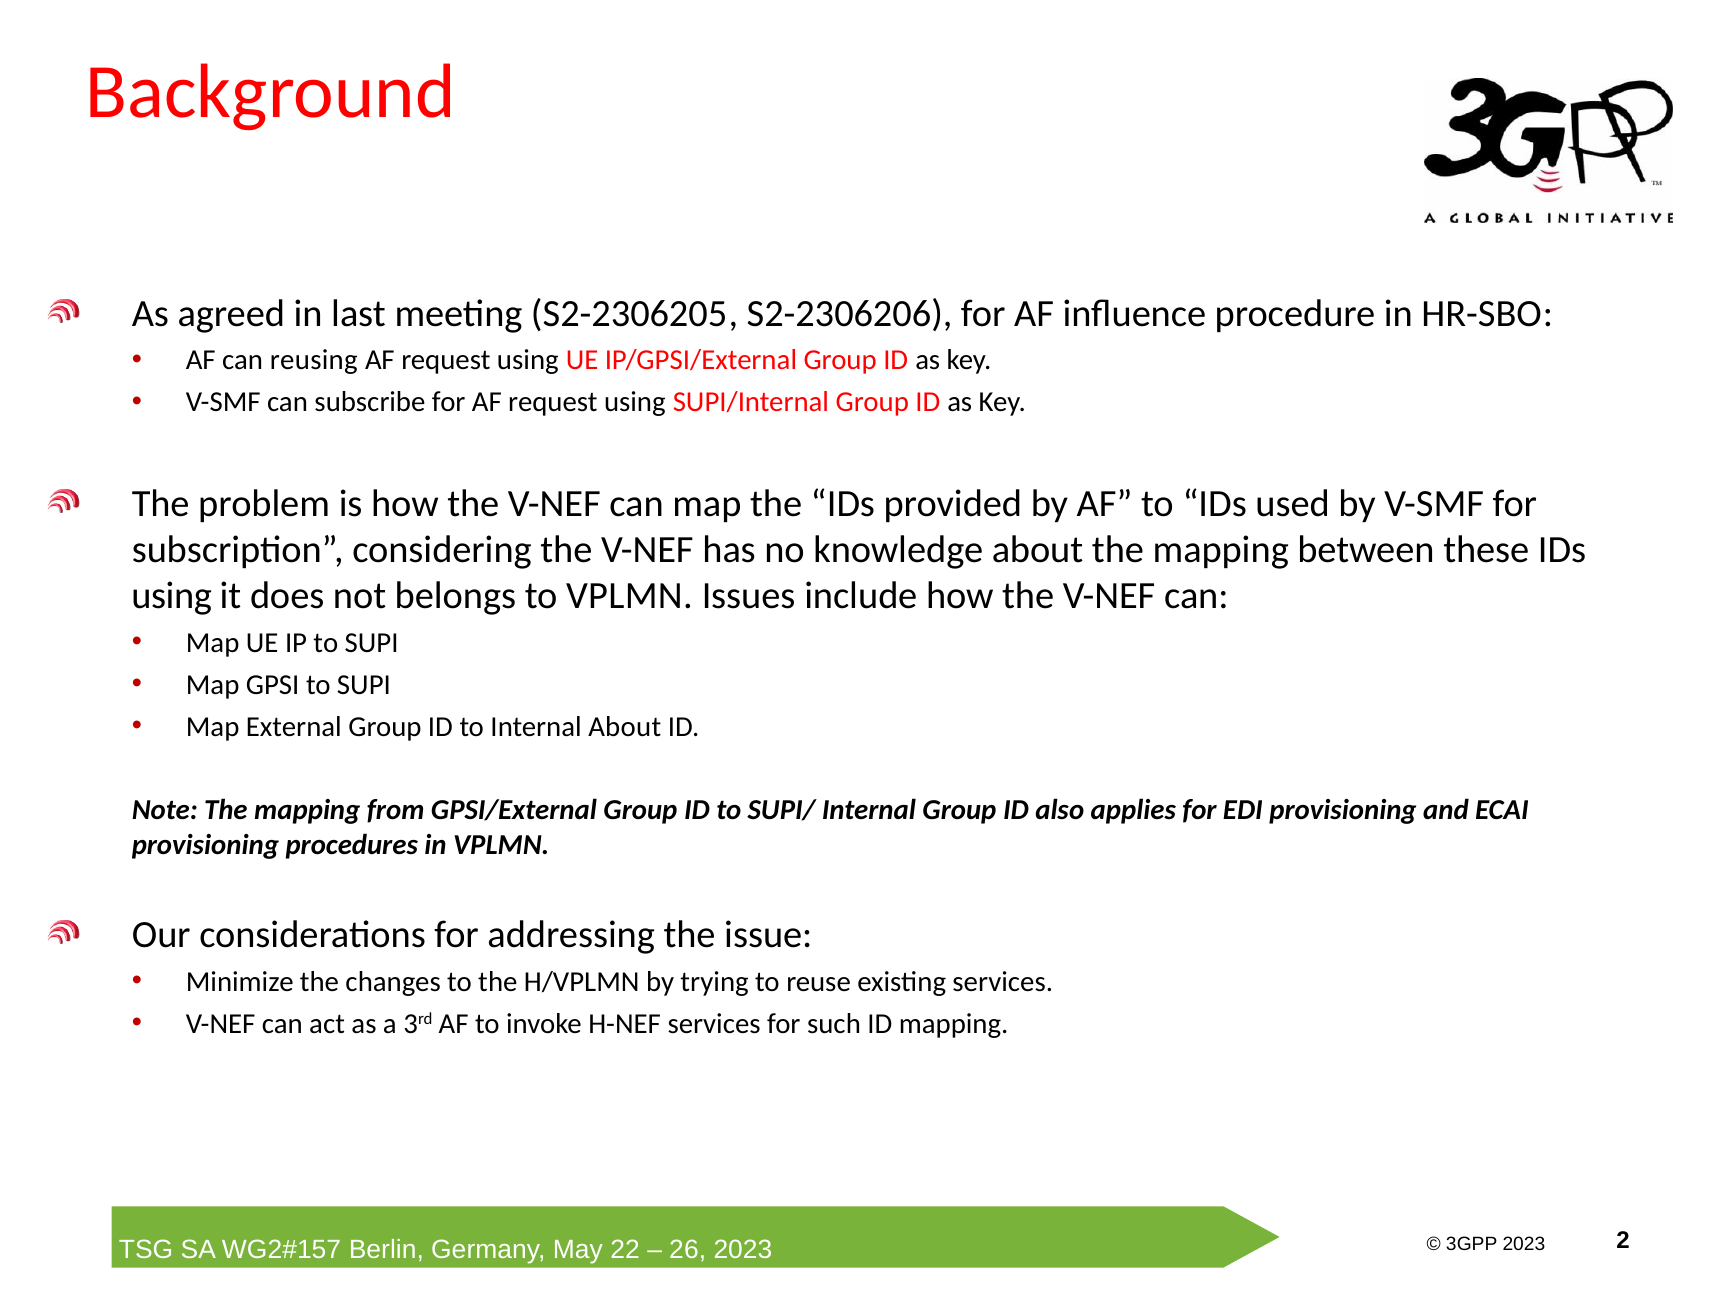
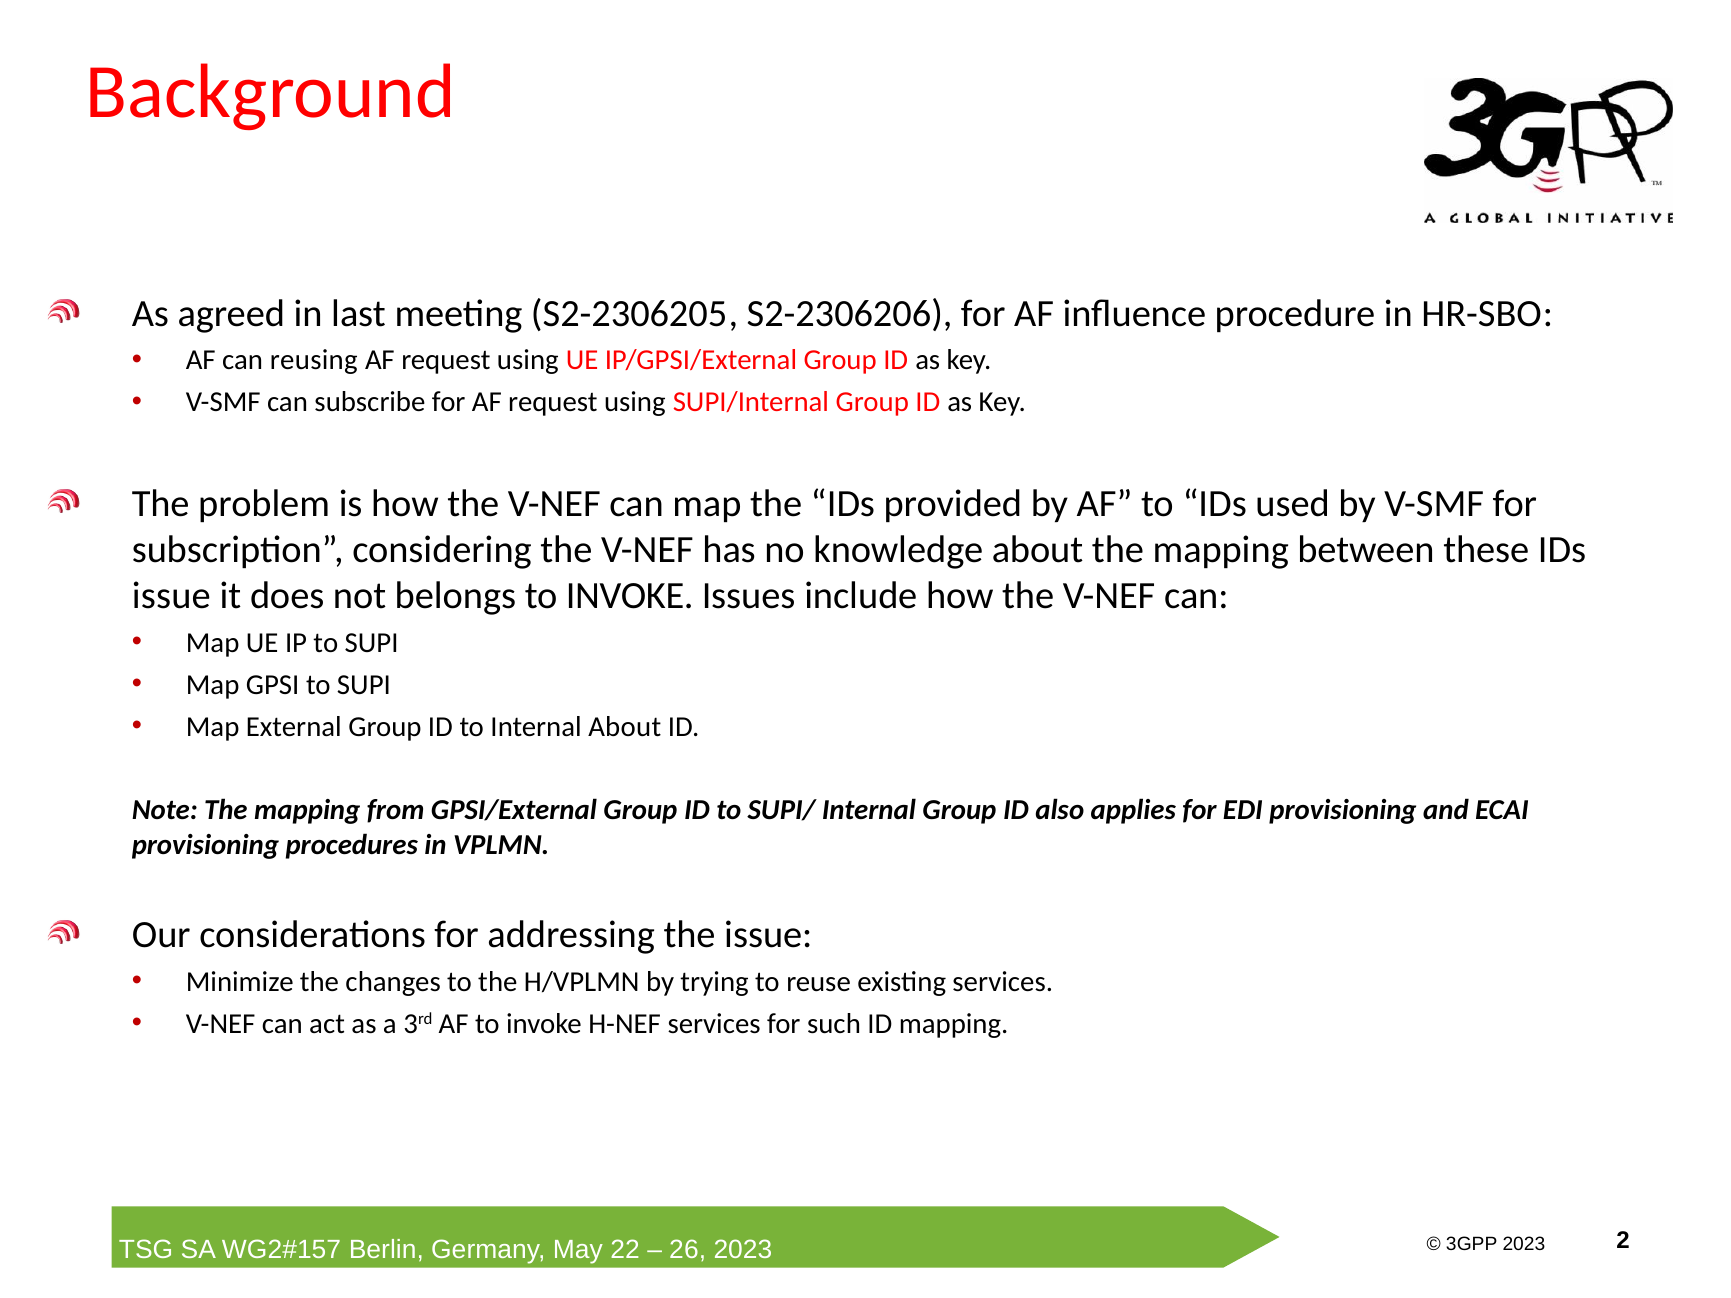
using: using -> issue (171, 596)
belongs to VPLMN: VPLMN -> INVOKE (630, 596)
